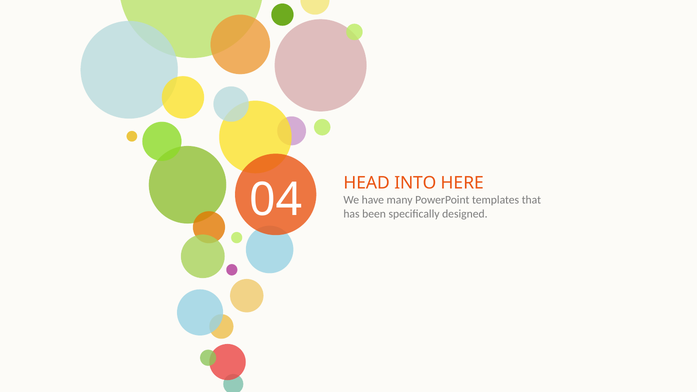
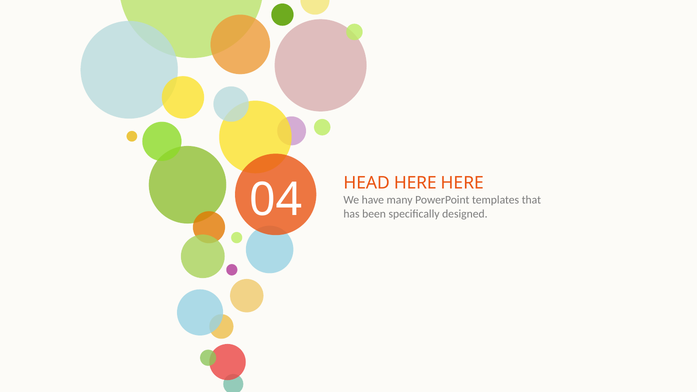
HEAD INTO: INTO -> HERE (415, 183)
